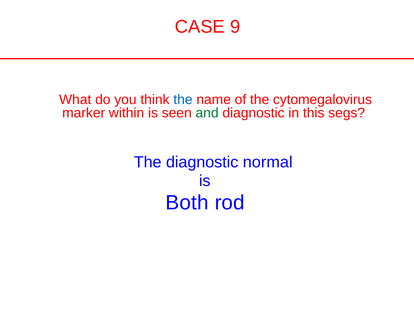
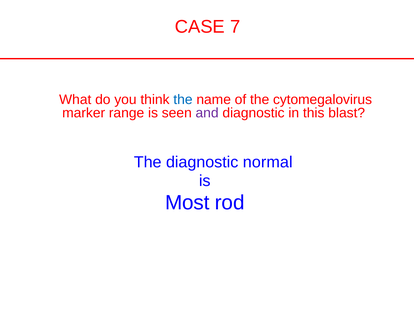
9: 9 -> 7 (235, 27)
within: within -> range (127, 113)
and colour: green -> purple (207, 113)
segs: segs -> blast (347, 113)
Both: Both -> Most (187, 203)
